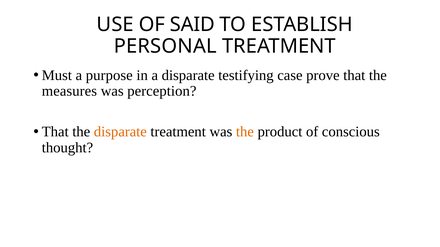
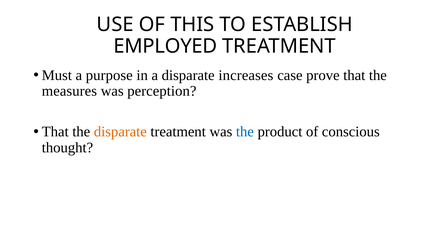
SAID: SAID -> THIS (192, 25)
PERSONAL: PERSONAL -> EMPLOYED (165, 46)
testifying: testifying -> increases (246, 75)
the colour: orange -> blue (245, 132)
